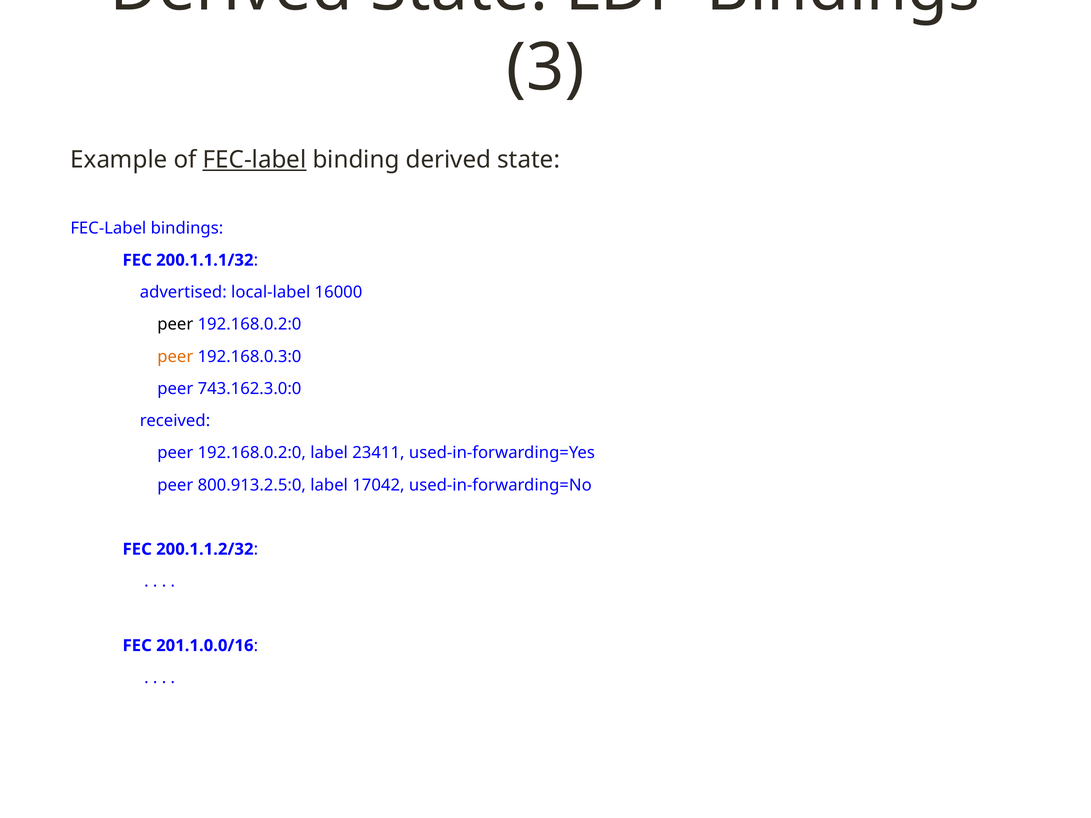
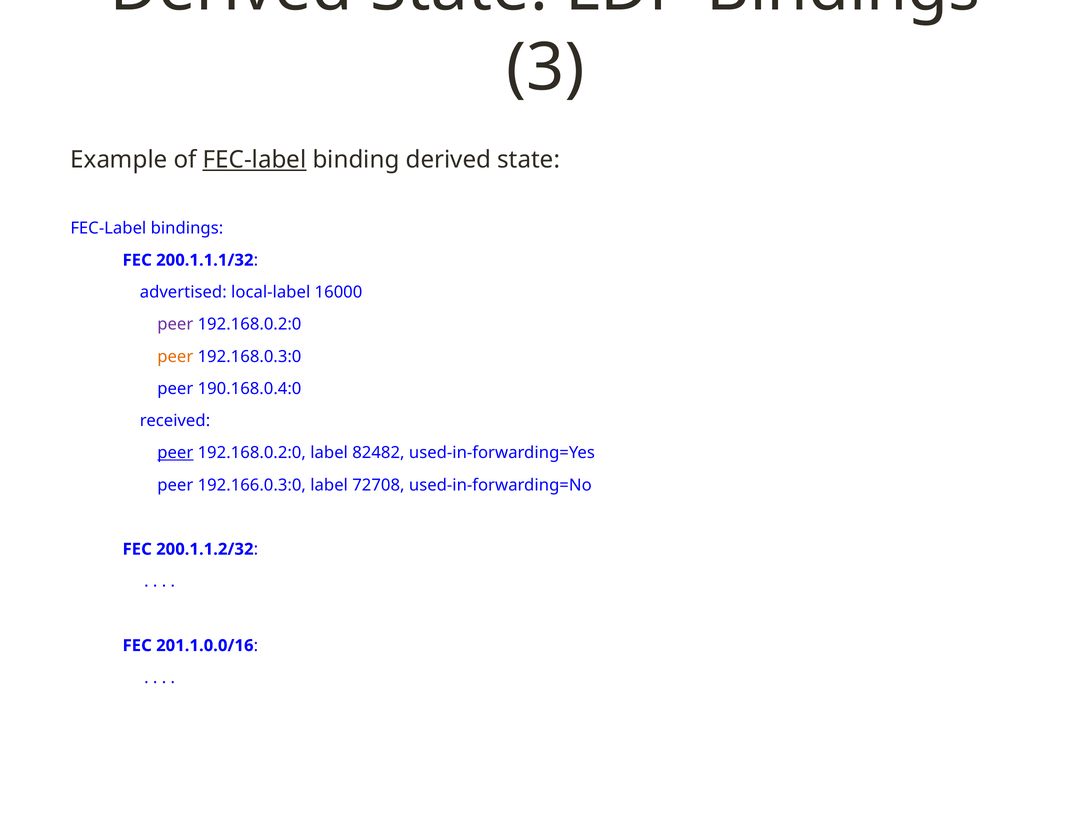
peer colour: black -> purple (175, 325)
743.162.3.0:0: 743.162.3.0:0 -> 190.168.0.4:0 (250, 389)
peer underline: none -> present (175, 453)
23411: 23411 -> 82482 (378, 453)
800.913.2.5:0: 800.913.2.5:0 -> 192.166.0.3:0 (252, 485)
17042: 17042 -> 72708 (378, 485)
